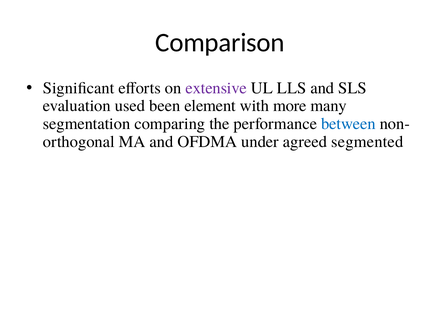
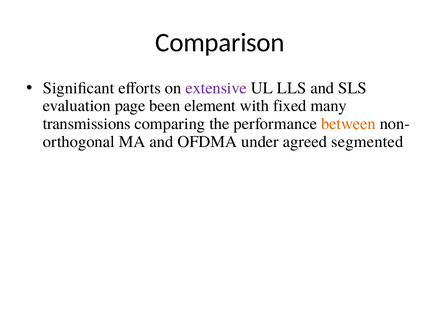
used: used -> page (130, 106)
more: more -> fixed (290, 106)
segmentation: segmentation -> transmissions (87, 124)
between colour: blue -> orange (348, 124)
